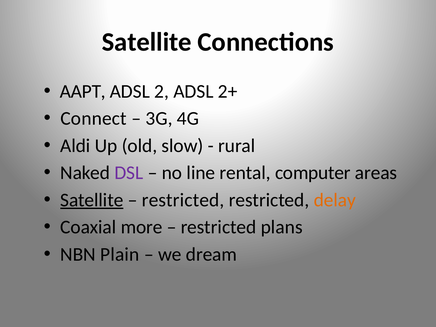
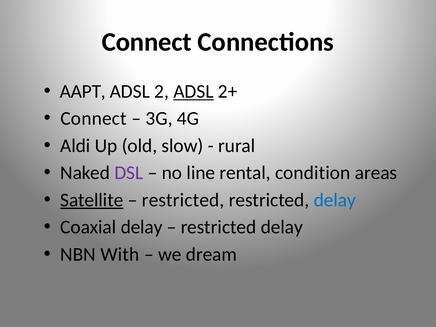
Satellite: Satellite -> Connect (147, 42)
ADSL underline: none -> present (193, 91)
computer: computer -> condition (313, 173)
delay colour: orange -> blue (335, 200)
Coaxial more: more -> delay (142, 227)
plans: plans -> delay (282, 227)
Plain: Plain -> With (120, 254)
